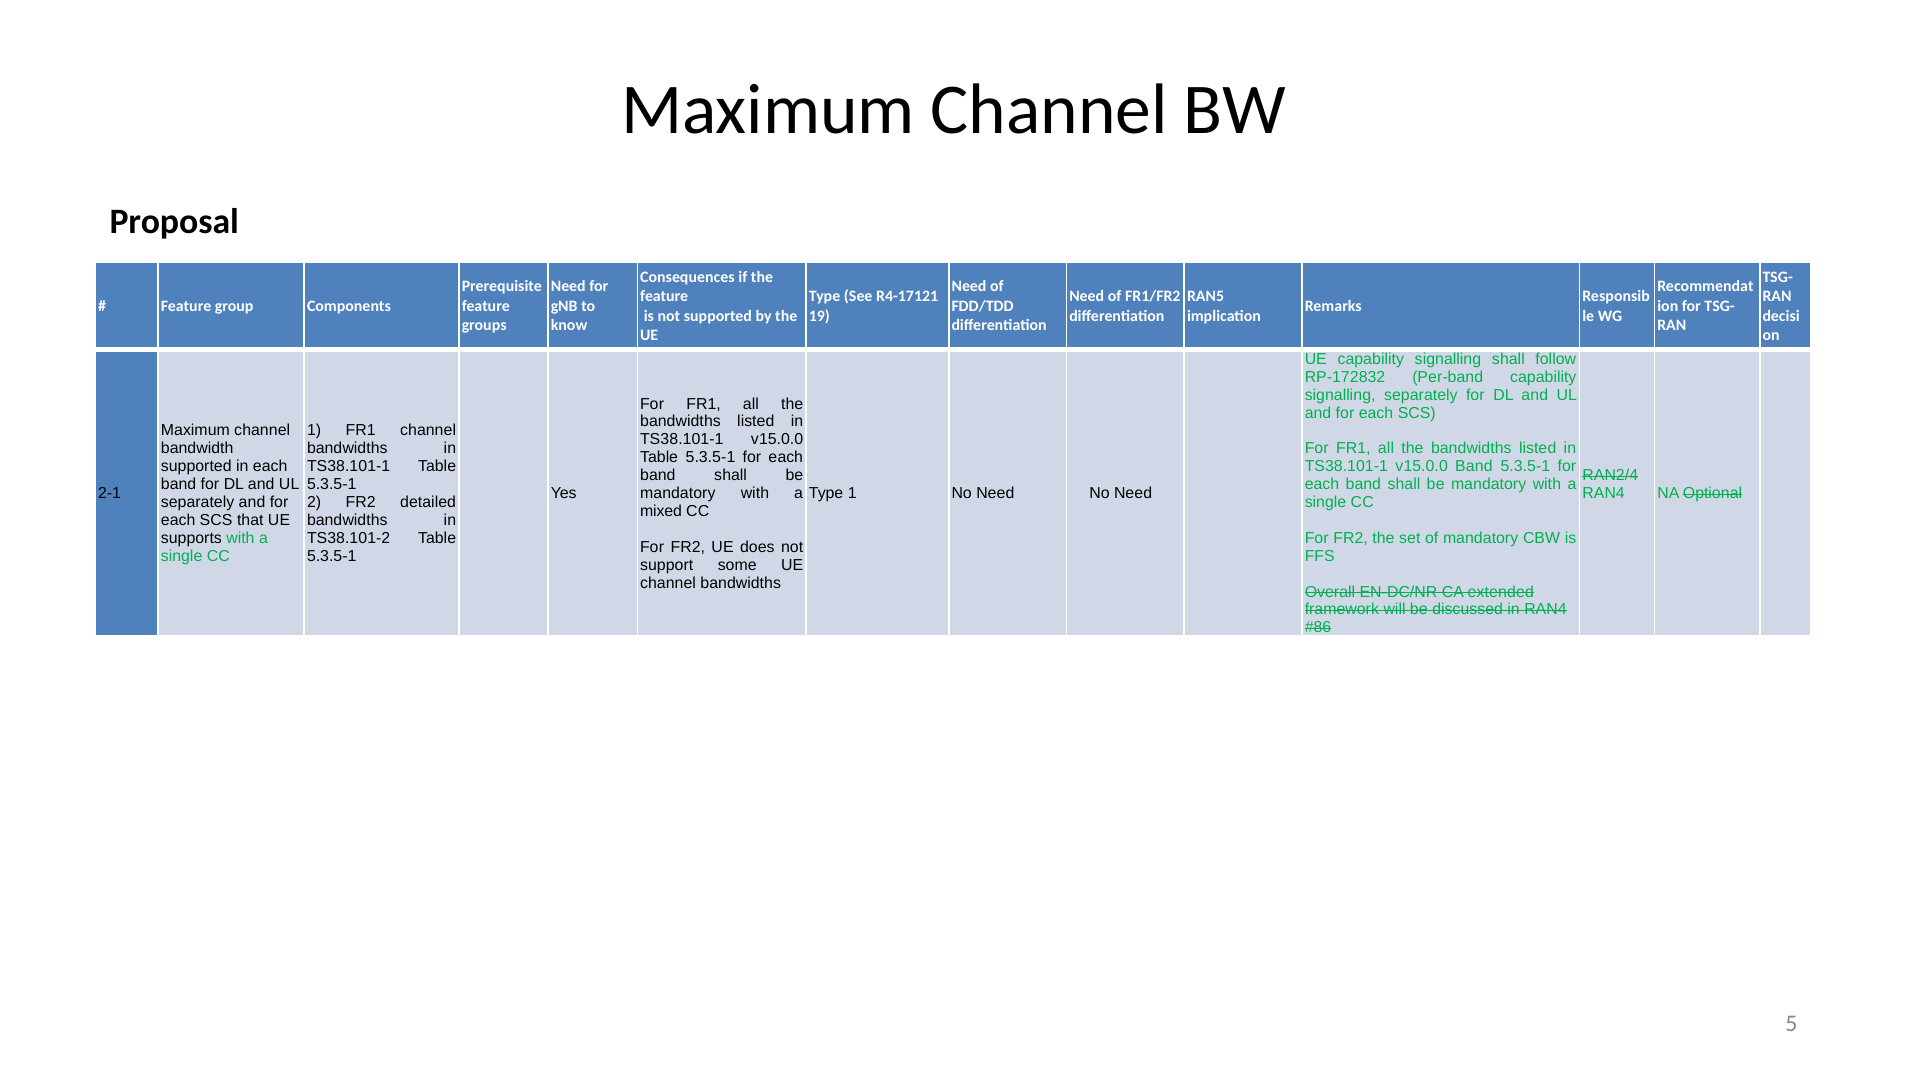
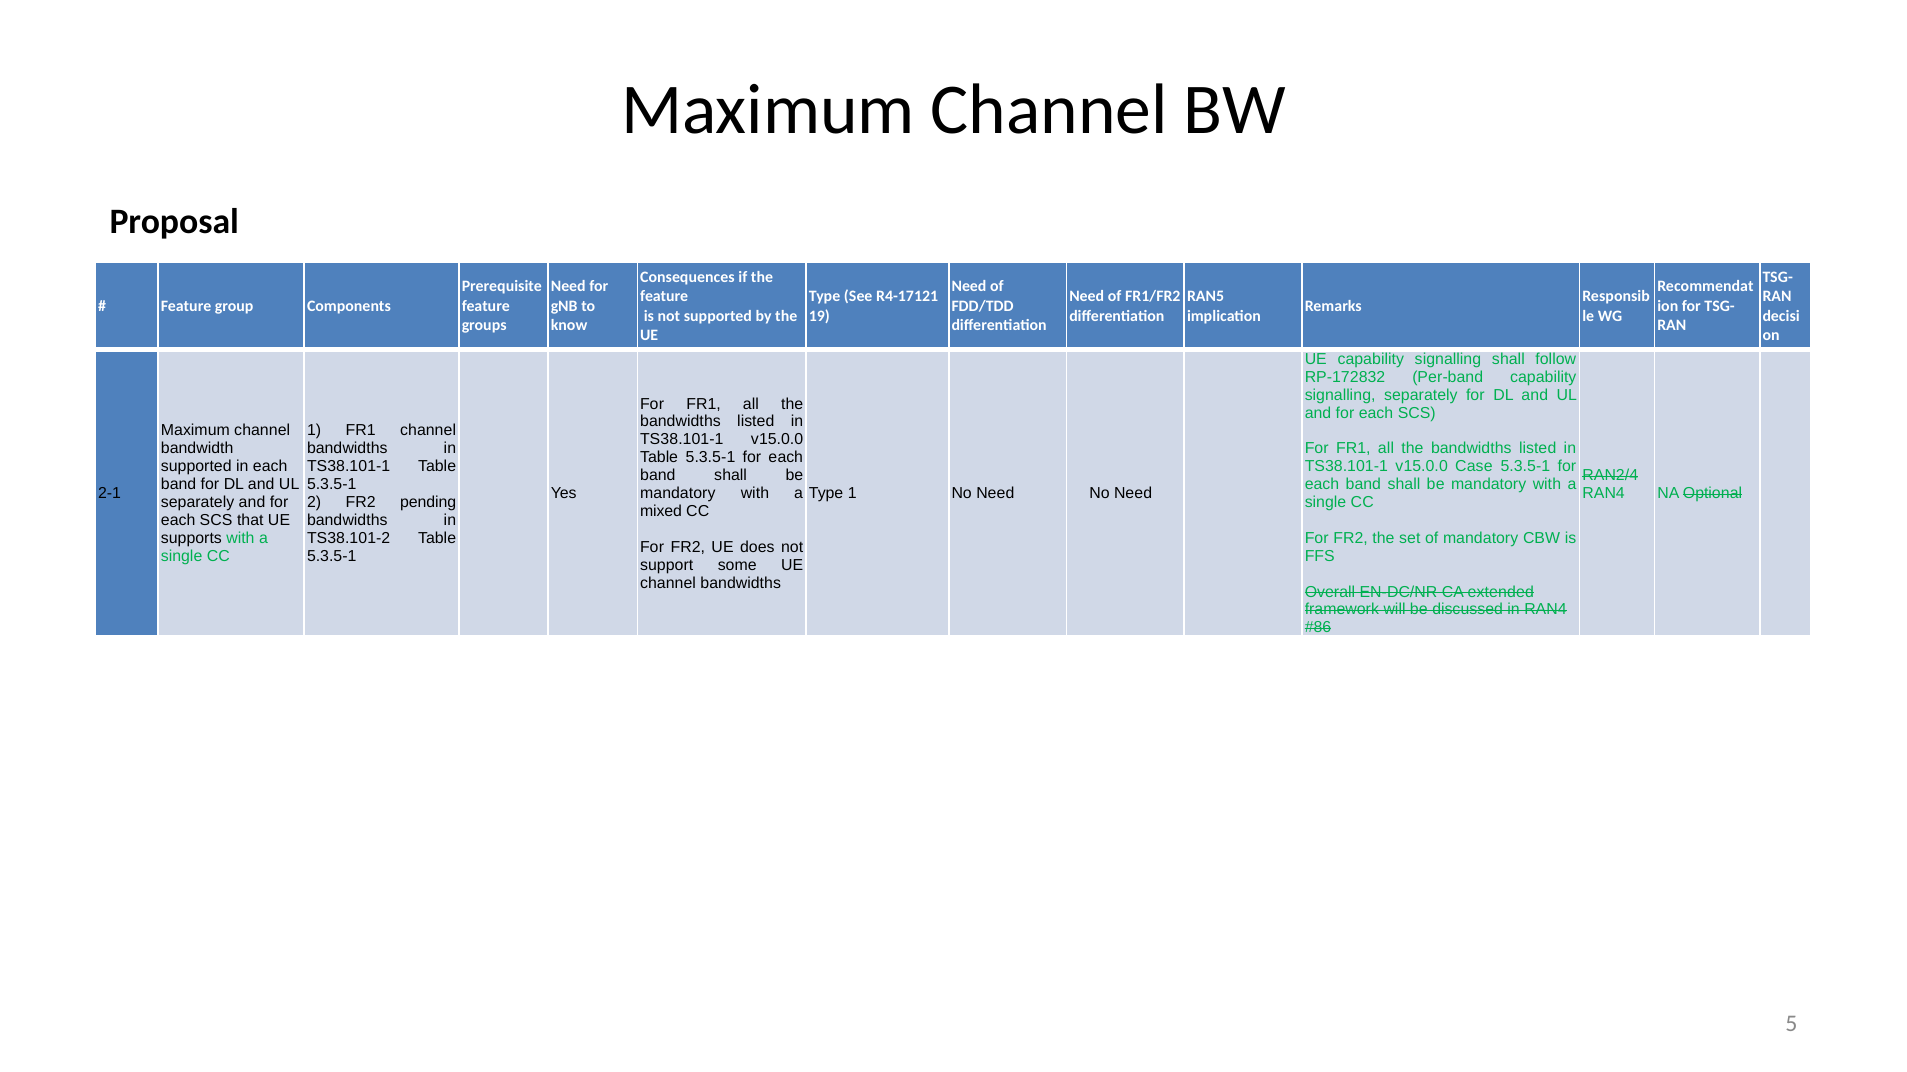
v15.0.0 Band: Band -> Case (1474, 467)
detailed: detailed -> pending (428, 503)
